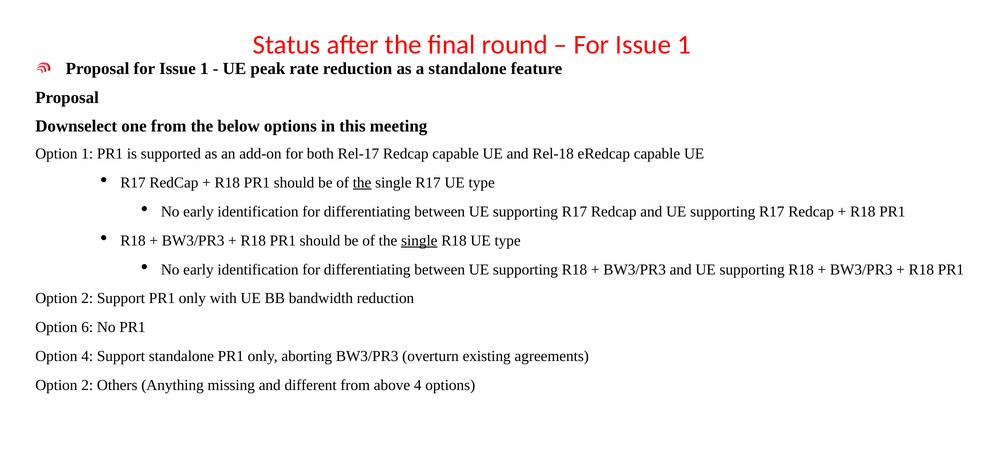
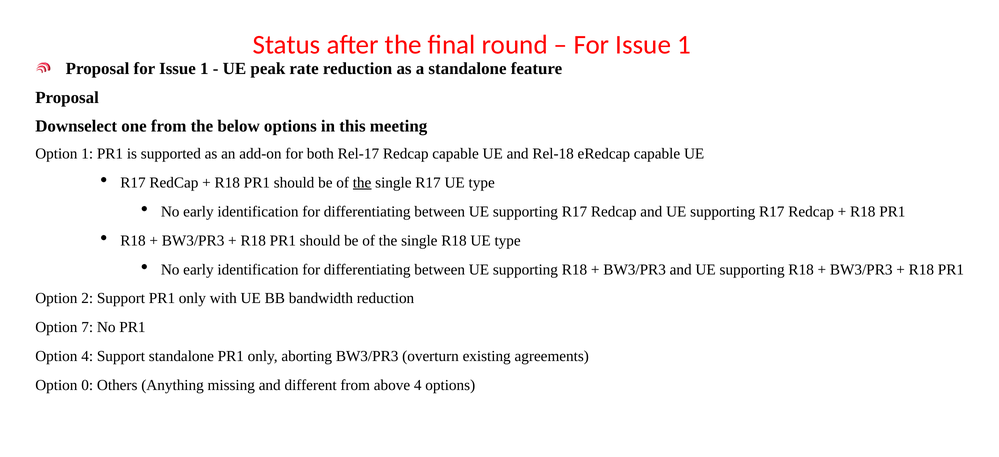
single underline: present -> none (419, 240)
6: 6 -> 7 (87, 327)
2: 2 -> 0 (87, 385)
